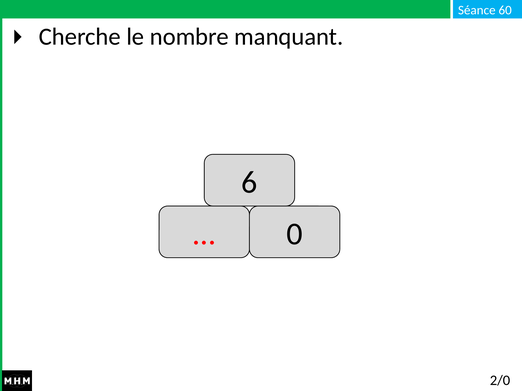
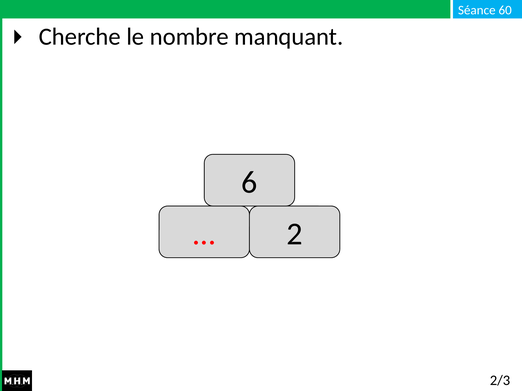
0: 0 -> 2 (295, 234)
2/0: 2/0 -> 2/3 (500, 381)
